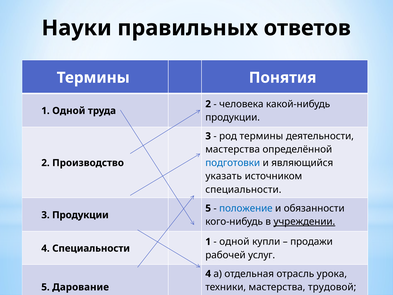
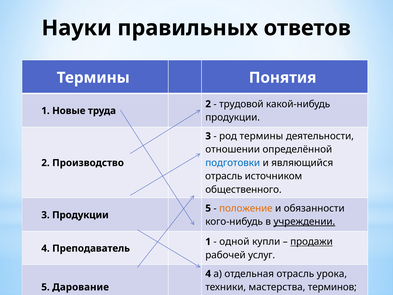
человека: человека -> трудовой (241, 104)
1 Одной: Одной -> Новые (69, 111)
мастерства: мастерства -> отношении (233, 149)
указать: указать -> отрасль (224, 176)
специальности: специальности -> общественного (243, 189)
положение colour: blue -> orange (246, 208)
продажи underline: none -> present (312, 242)
4 Специальности: Специальности -> Преподаватель (91, 248)
трудовой: трудовой -> терминов (332, 287)
